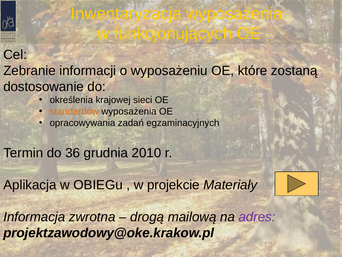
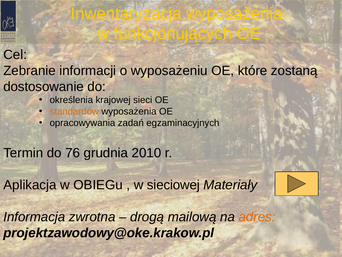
36: 36 -> 76 (73, 153)
projekcie: projekcie -> sieciowej (173, 185)
adres colour: purple -> orange (257, 216)
